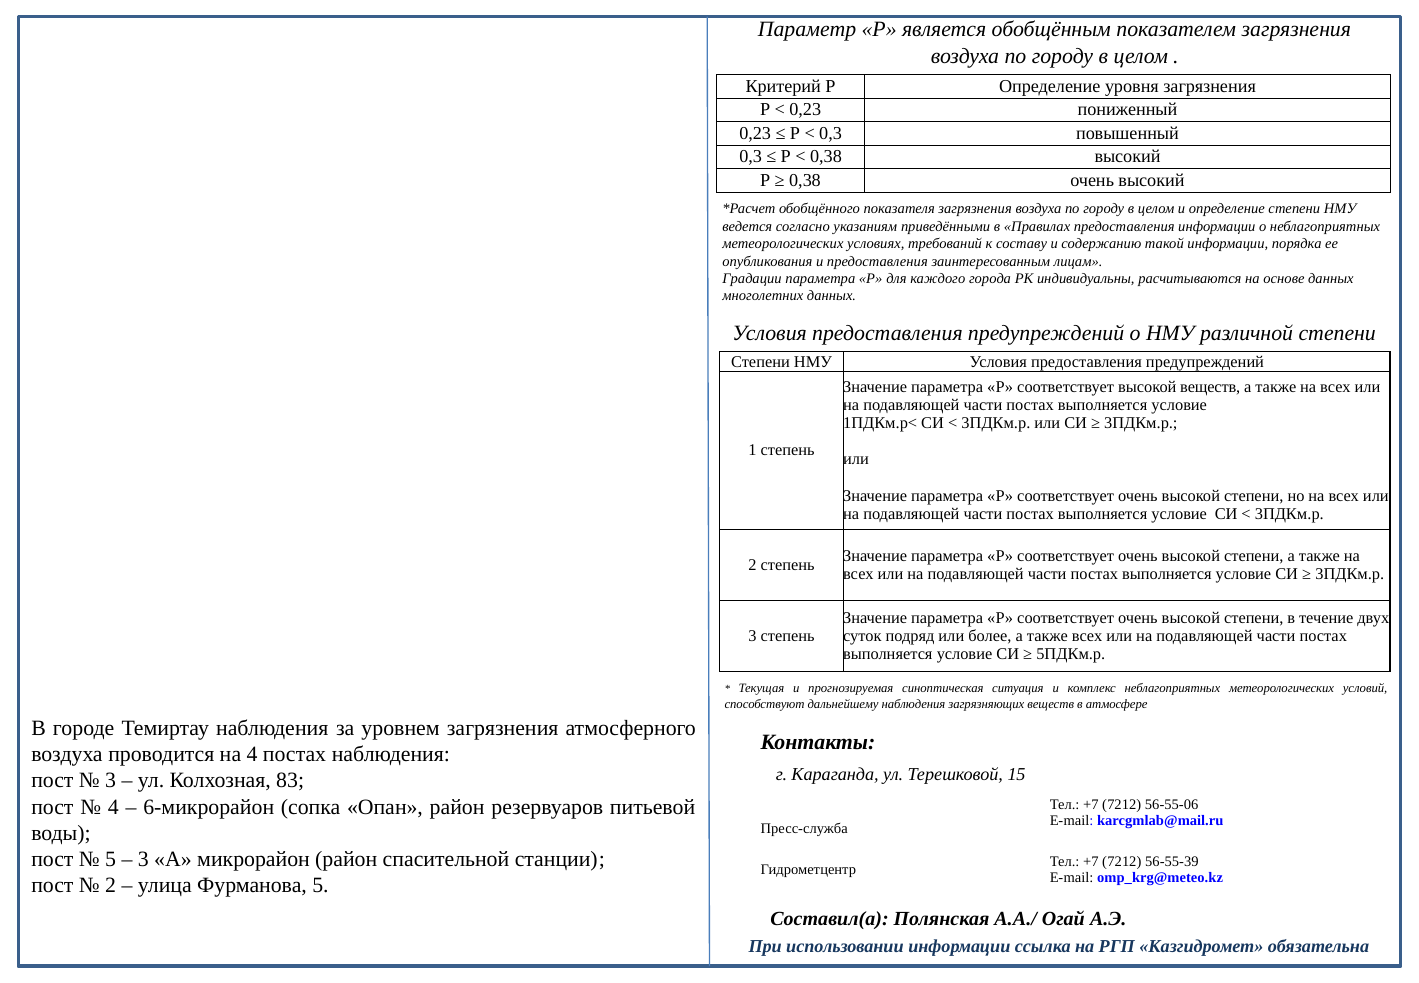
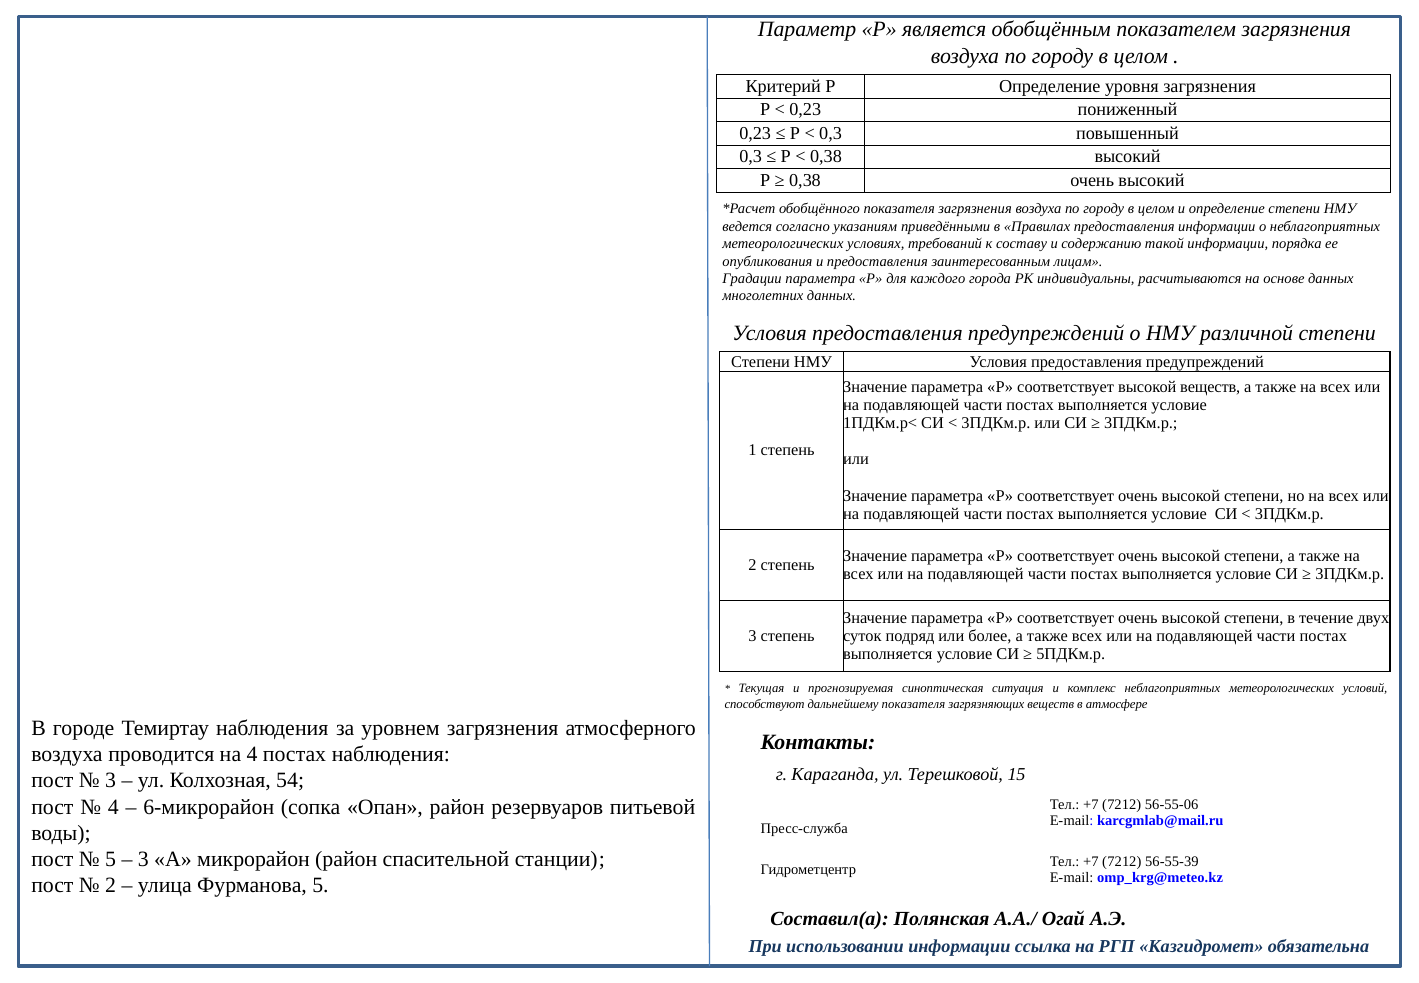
дальнейшему наблюдения: наблюдения -> показателя (913, 703)
83: 83 -> 54 (290, 780)
